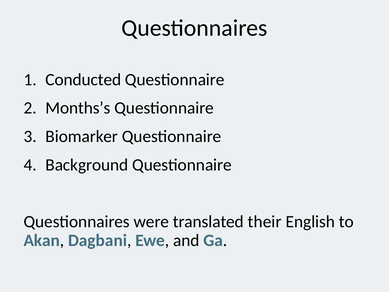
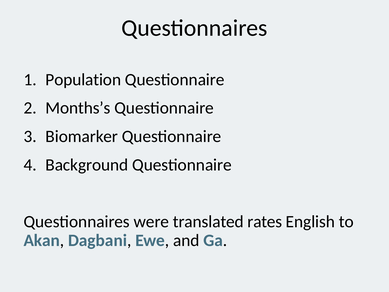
Conducted: Conducted -> Population (83, 80)
their: their -> rates (265, 222)
